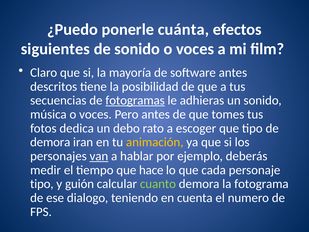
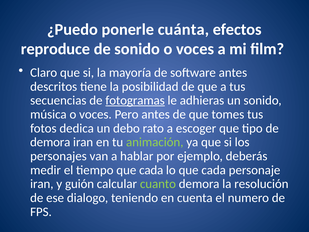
siguientes: siguientes -> reproduce (55, 49)
animación colour: yellow -> light green (155, 142)
van underline: present -> none (99, 156)
tiempo que hace: hace -> cada (151, 170)
tipo: tipo -> iran (42, 184)
fotograma: fotograma -> resolución (261, 184)
